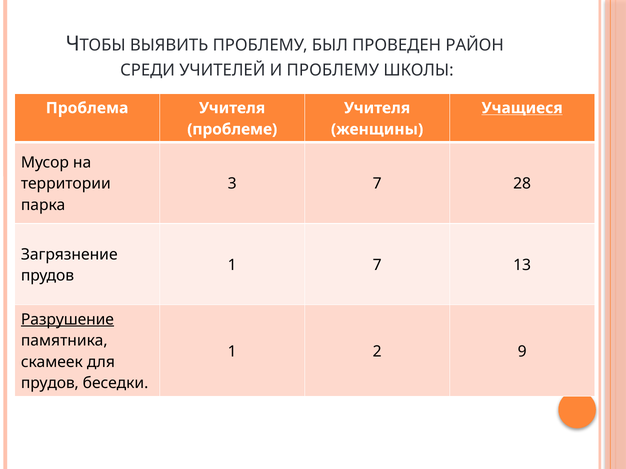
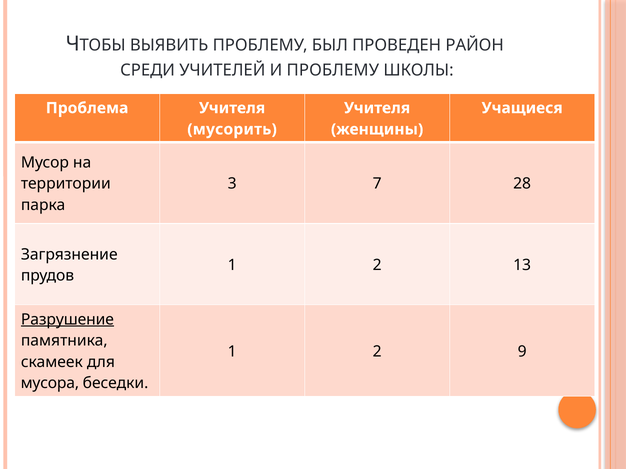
Учащиеся underline: present -> none (522, 108)
проблеме: проблеме -> мусорить (232, 129)
7: 7 -> 2 (377, 265)
прудов: прудов -> мусора (50, 384)
